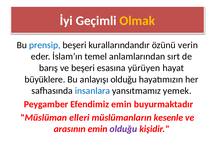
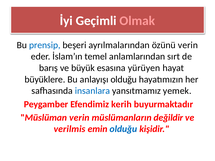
Olmak colour: yellow -> pink (137, 21)
kurallarındandır: kurallarındandır -> ayrılmalarından (119, 45)
ve beşeri: beşeri -> büyük (83, 68)
Efendimiz emin: emin -> kerih (121, 104)
Müslüman elleri: elleri -> verin (79, 118)
kesenle: kesenle -> değildir (168, 118)
arasının: arasının -> verilmis (70, 129)
olduğu colour: purple -> blue (123, 129)
